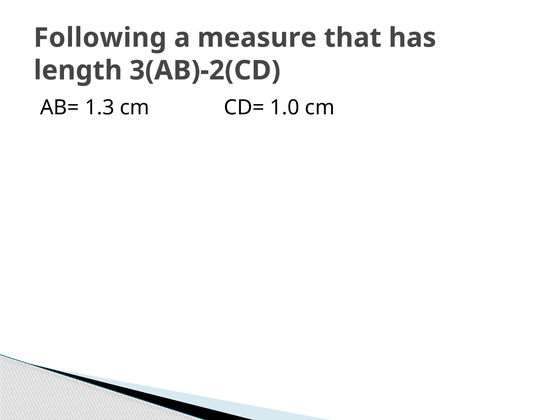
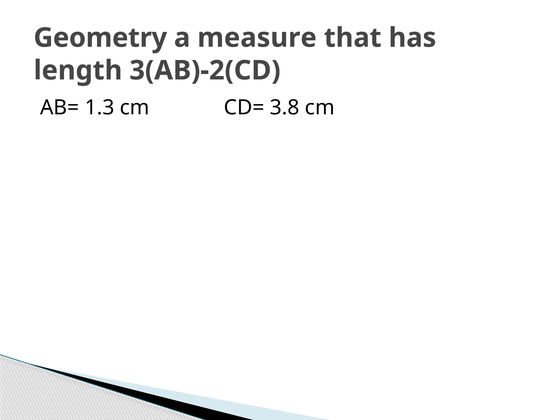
Following: Following -> Geometry (100, 38)
1.0: 1.0 -> 3.8 (285, 108)
